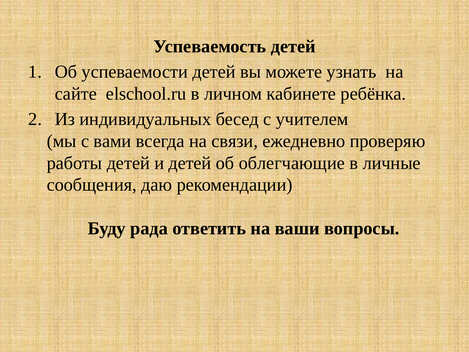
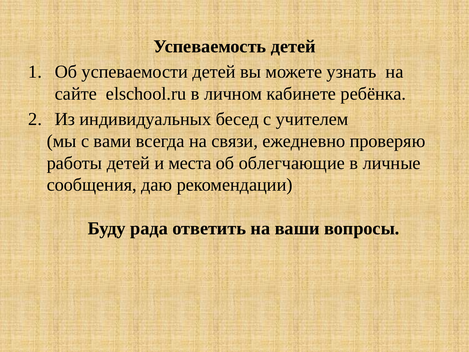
и детей: детей -> места (190, 163)
